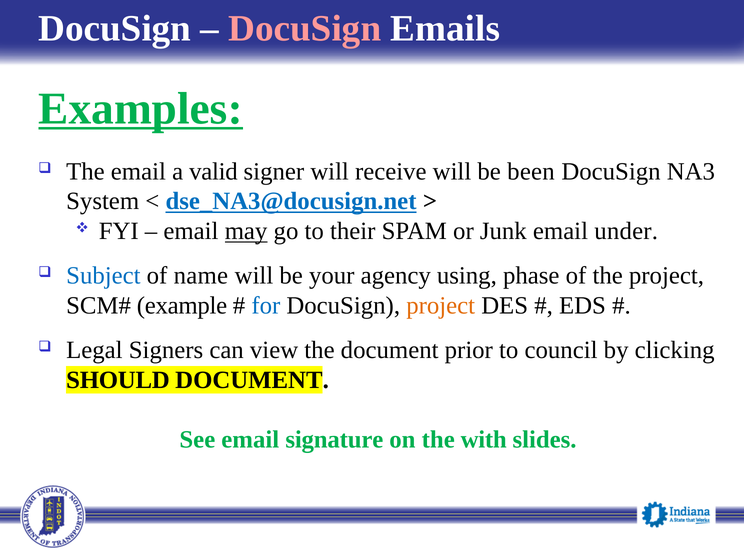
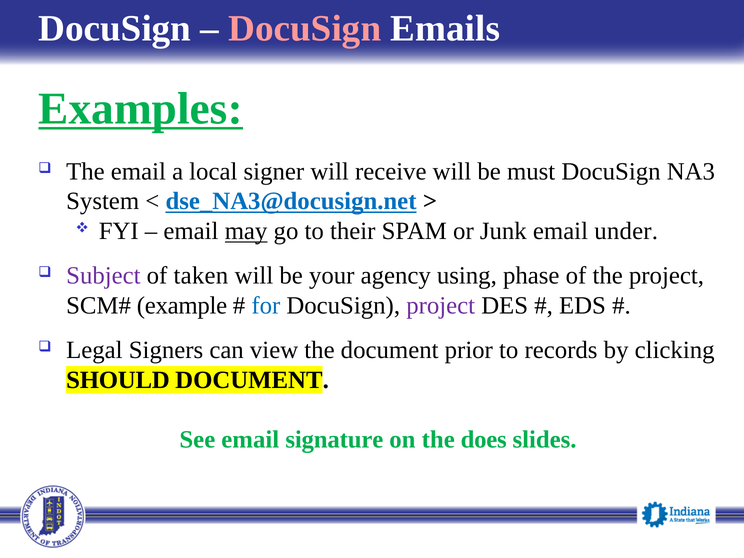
valid: valid -> local (213, 172)
been: been -> must (531, 172)
Subject colour: blue -> purple (103, 276)
name: name -> taken (201, 276)
project colour: orange -> purple (441, 305)
council: council -> records (561, 350)
with: with -> does (484, 439)
